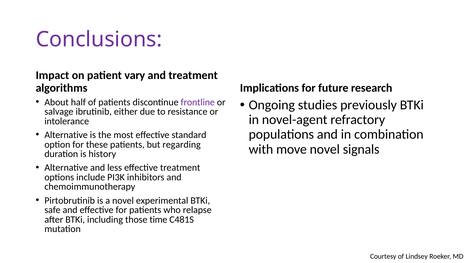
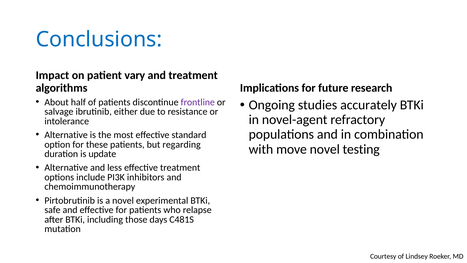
Conclusions colour: purple -> blue (99, 39)
previously: previously -> accurately (369, 105)
signals: signals -> testing (361, 149)
history: history -> update (102, 154)
time: time -> days (158, 219)
